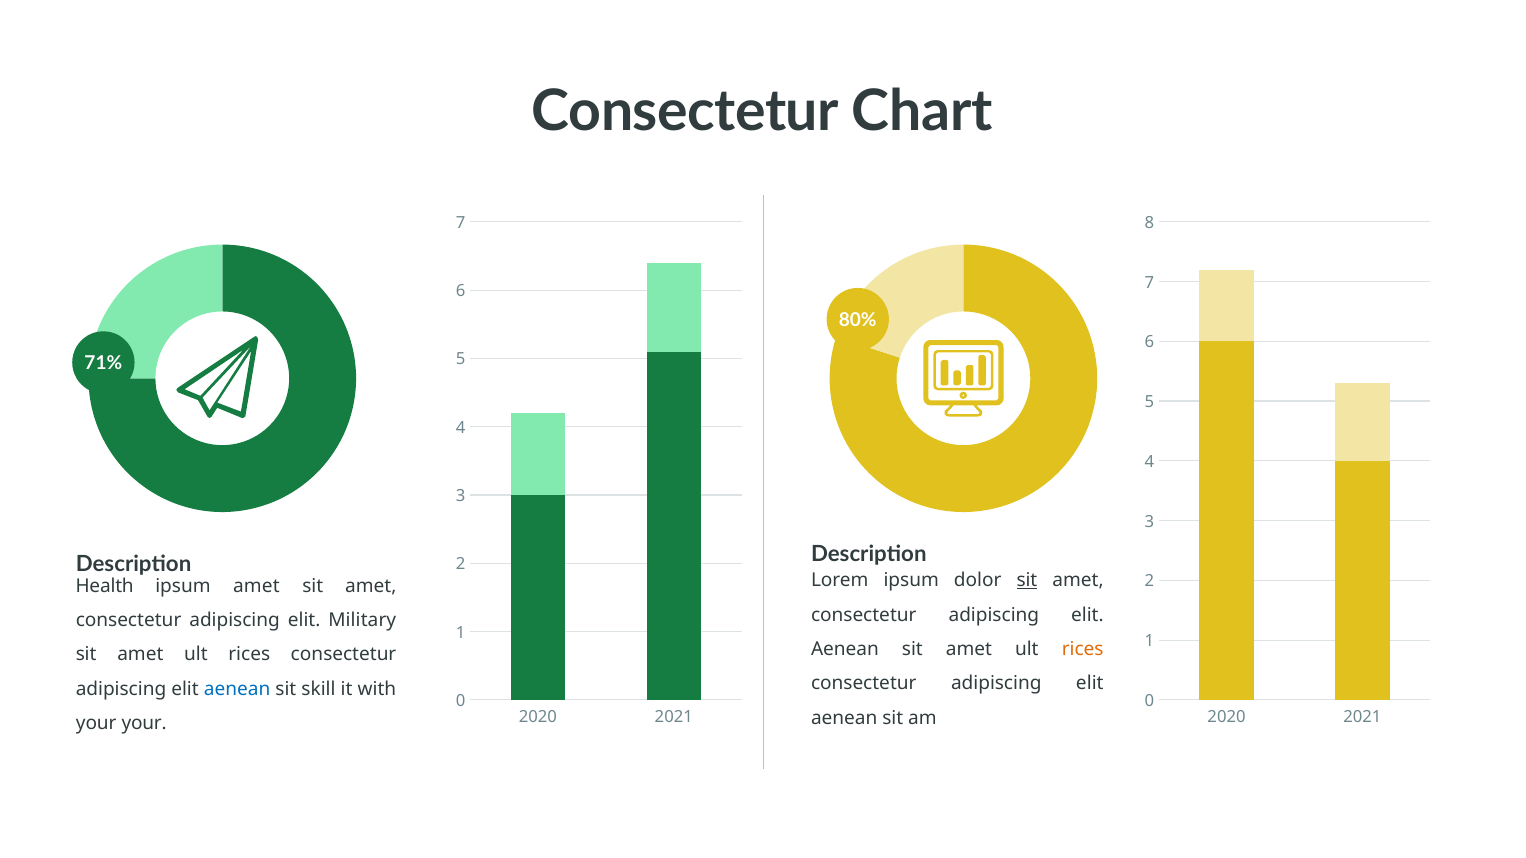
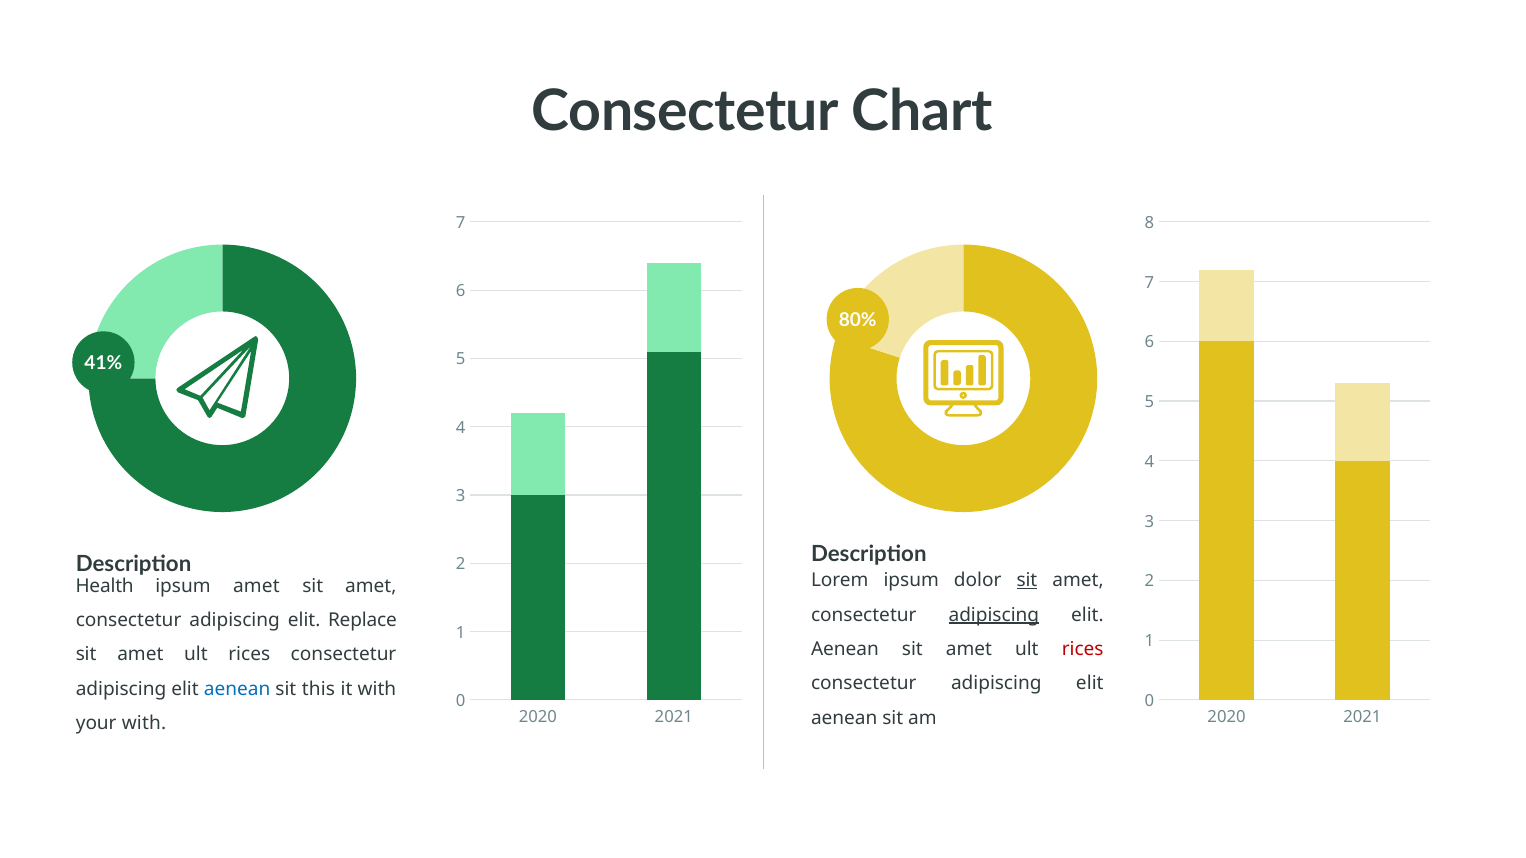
71%: 71% -> 41% (103, 364)
adipiscing underline: none -> present (994, 615)
Military: Military -> Replace (362, 621)
rices colour: orange -> red (1083, 649)
skill: skill -> this (318, 689)
your your: your -> with (144, 724)
